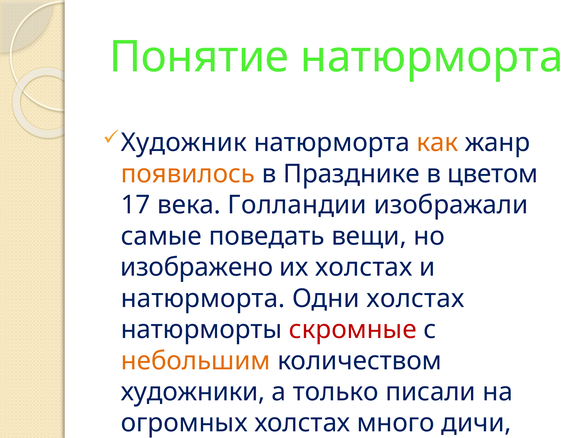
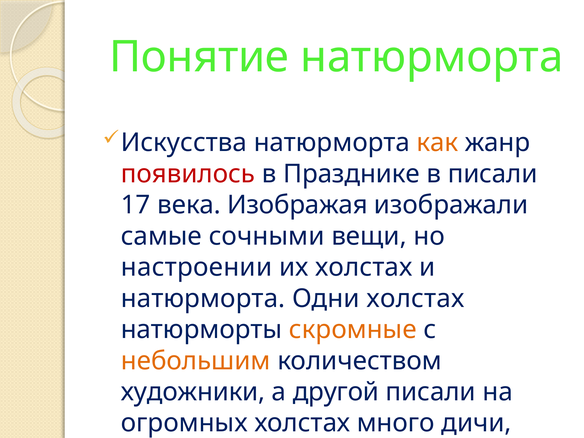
Художник: Художник -> Искусства (184, 143)
появилось colour: orange -> red (188, 174)
в цветом: цветом -> писали (493, 174)
Голландии: Голландии -> Изображая (297, 205)
поведать: поведать -> сочными (267, 236)
изображено: изображено -> настроении (196, 267)
скромные colour: red -> orange (353, 330)
только: только -> другой (336, 392)
